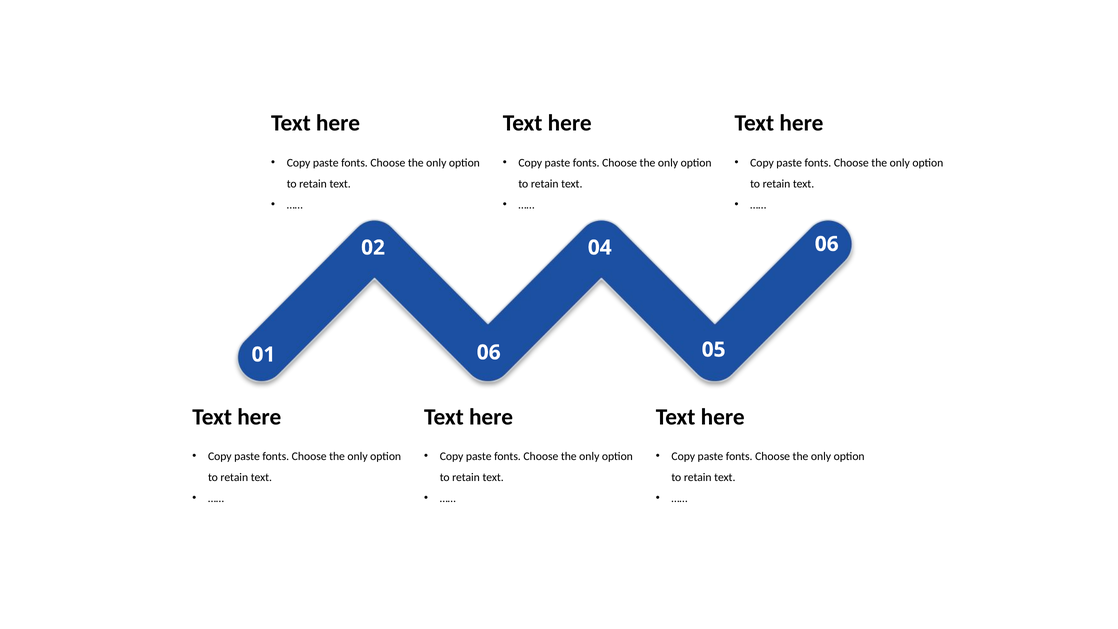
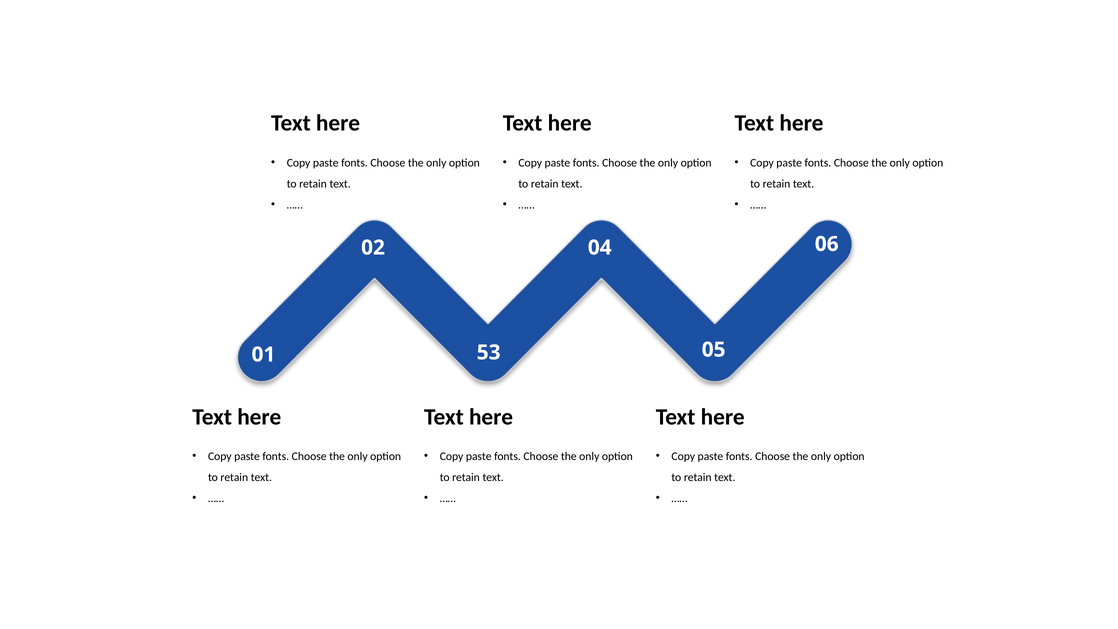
01 06: 06 -> 53 (489, 352)
